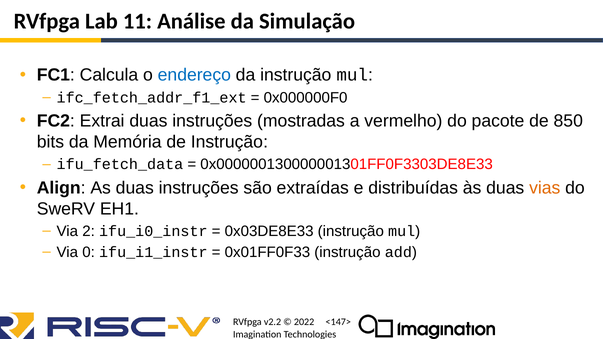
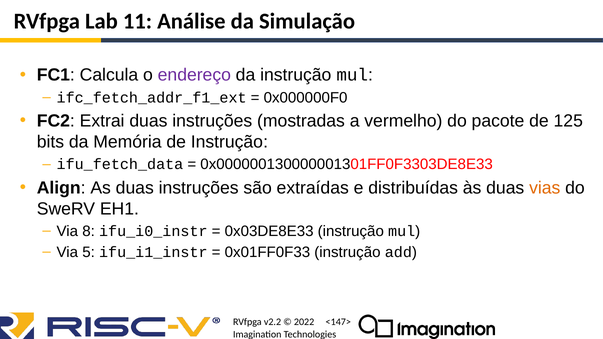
endereço colour: blue -> purple (194, 75)
850: 850 -> 125 (568, 121)
2: 2 -> 8 (89, 231)
0: 0 -> 5 (89, 252)
